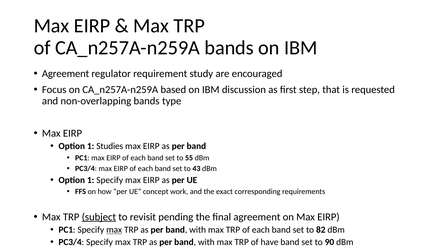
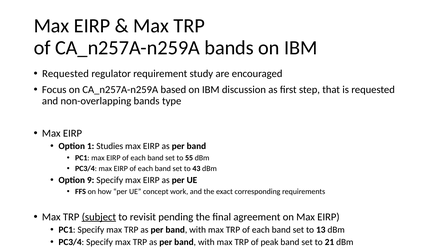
Agreement: Agreement -> Requested (65, 73)
1: 1 -> 9 (91, 180)
max underline: present -> none (114, 230)
82: 82 -> 13 (321, 230)
have: have -> peak (270, 242)
90: 90 -> 21 (329, 242)
